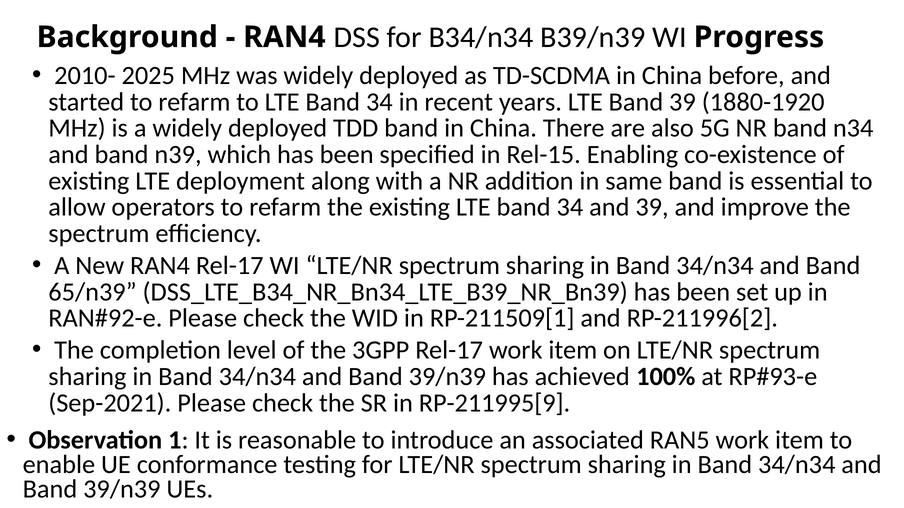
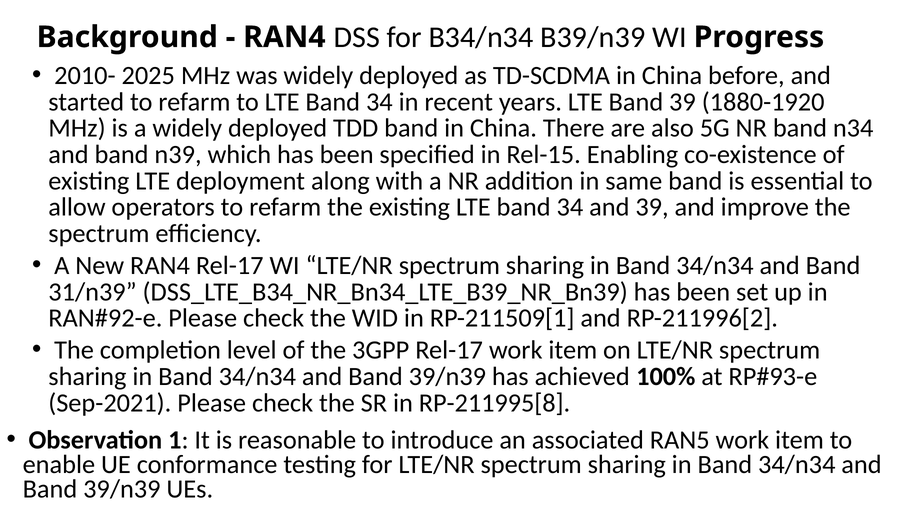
65/n39: 65/n39 -> 31/n39 (93, 292)
RP-211995[9: RP-211995[9 -> RP-211995[8 (495, 403)
